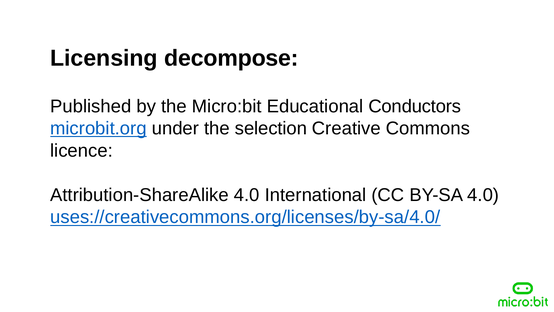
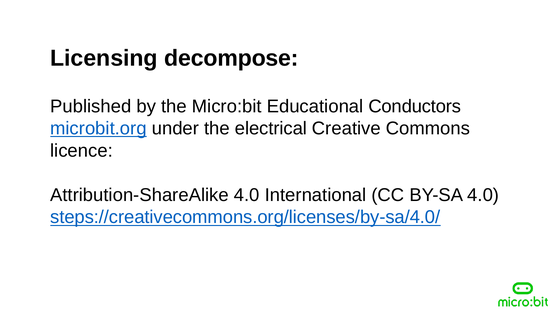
selection: selection -> electrical (271, 128)
uses://creativecommons.org/licenses/by-sa/4.0/: uses://creativecommons.org/licenses/by-sa/4.0/ -> steps://creativecommons.org/licenses/by-sa/4.0/ (245, 217)
